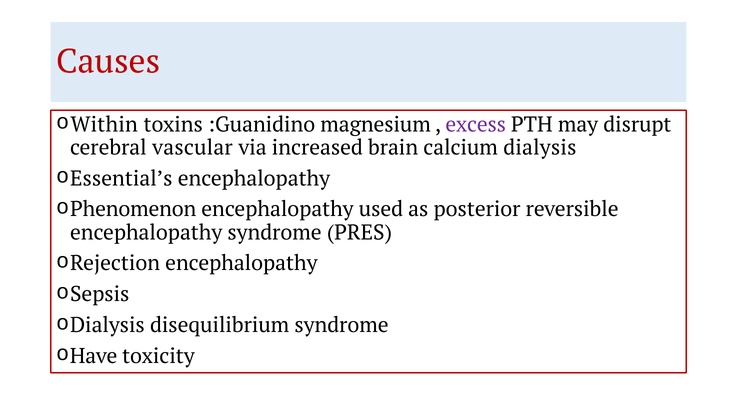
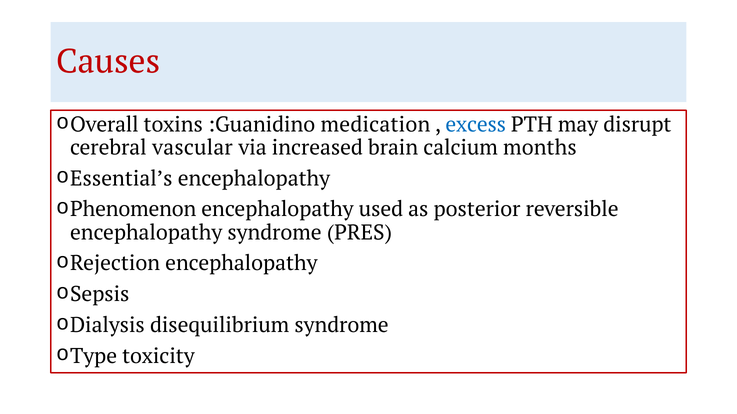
Within: Within -> Overall (104, 125)
magnesium: magnesium -> medication (375, 125)
excess colour: purple -> blue (476, 125)
calcium dialysis: dialysis -> months (540, 148)
Have: Have -> Type (94, 356)
